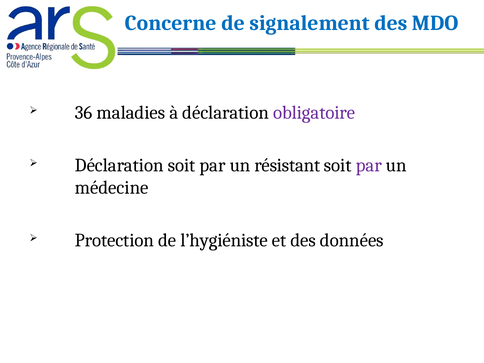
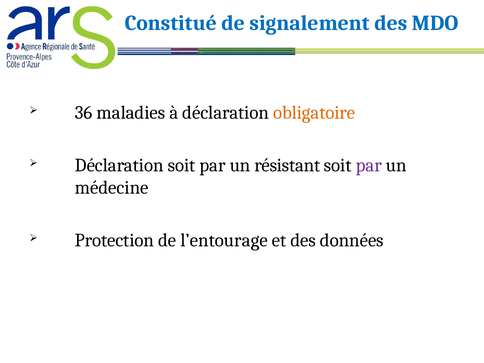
Concerne: Concerne -> Constitué (171, 23)
obligatoire colour: purple -> orange (314, 113)
l’hygiéniste: l’hygiéniste -> l’entourage (224, 240)
